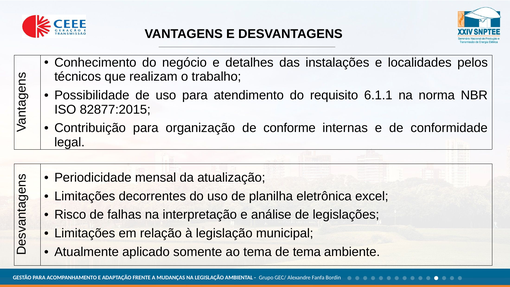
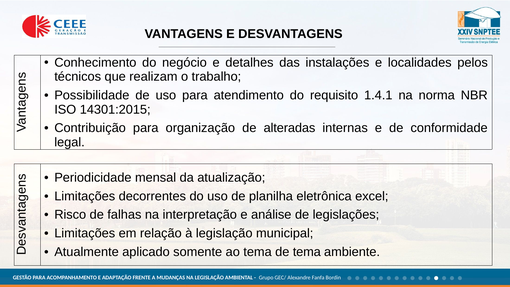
6.1.1: 6.1.1 -> 1.4.1 (378, 95)
82877:2015: 82877:2015 -> 14301:2015 (115, 110)
conforme: conforme -> alteradas (289, 128)
